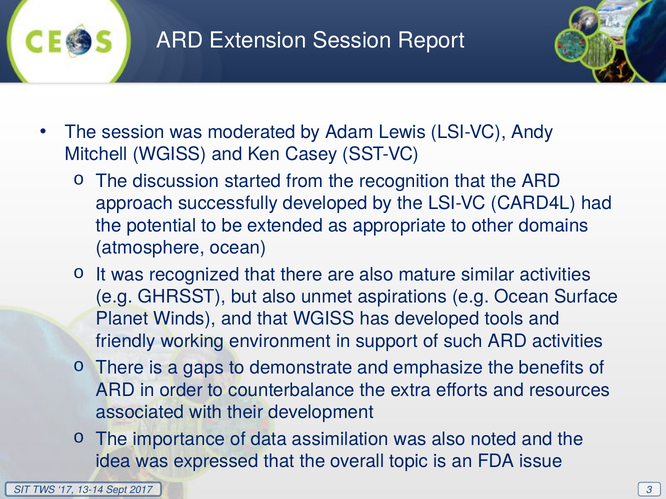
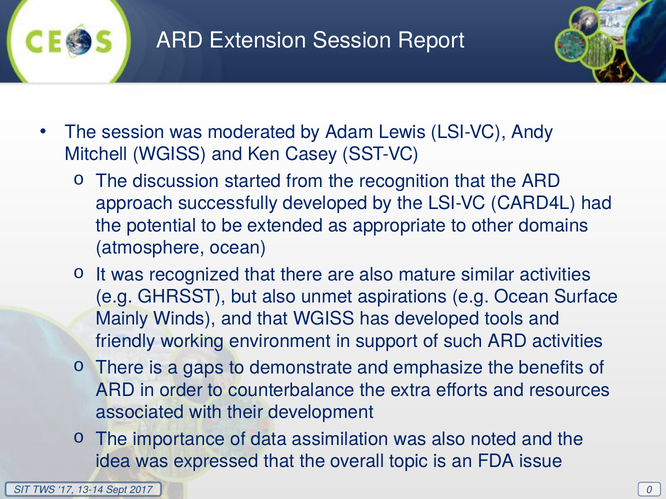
Planet: Planet -> Mainly (122, 319)
3: 3 -> 0 (649, 490)
